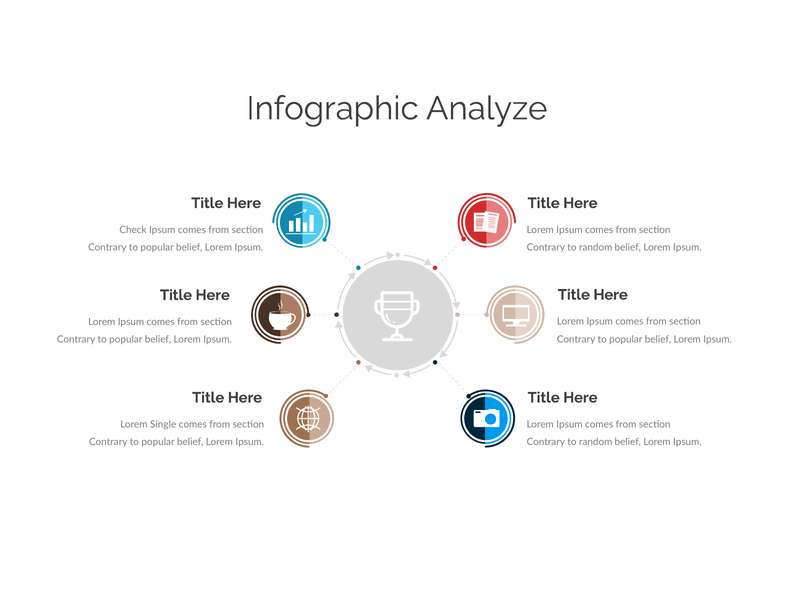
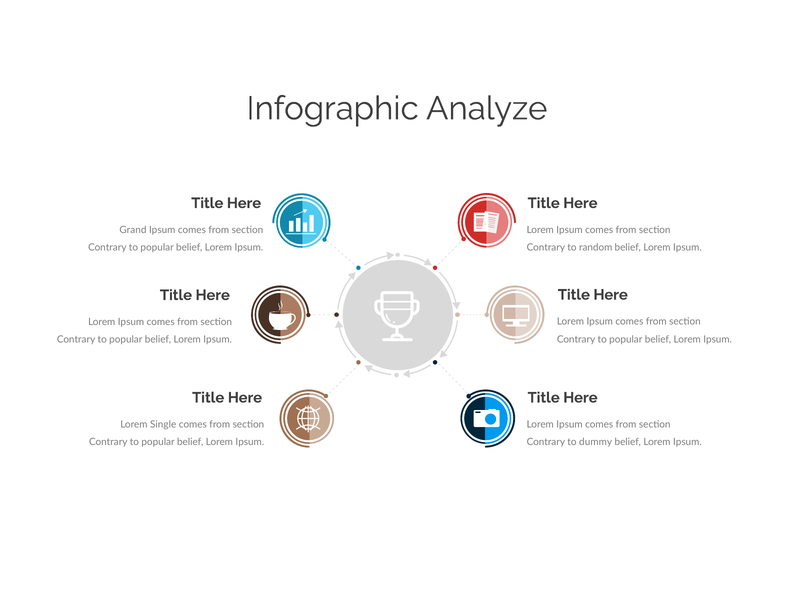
Check: Check -> Grand (133, 230)
random: random -> dummy (596, 443)
